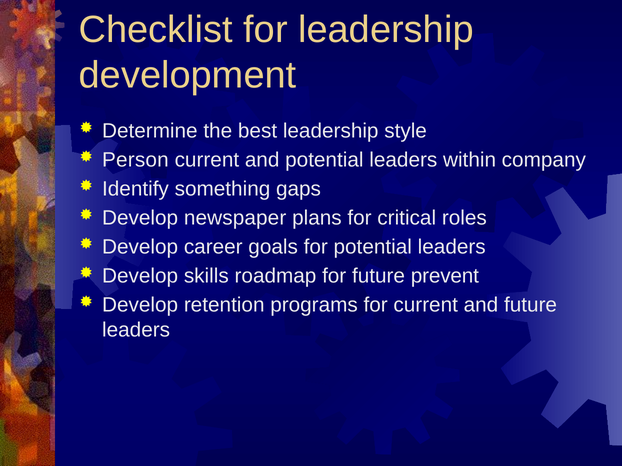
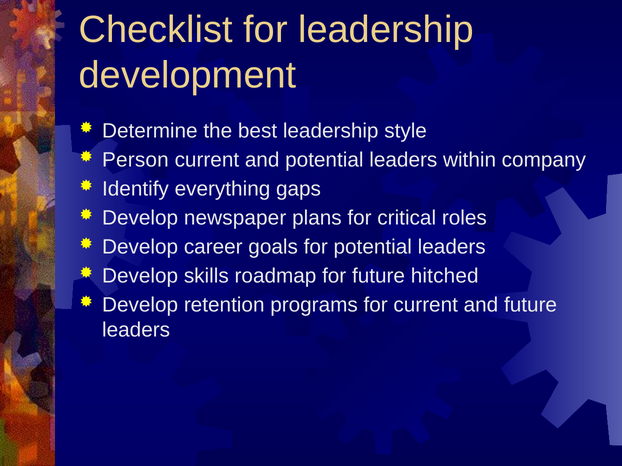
something: something -> everything (222, 189)
prevent: prevent -> hitched (445, 276)
